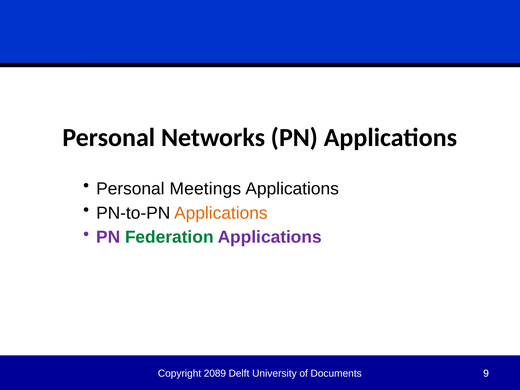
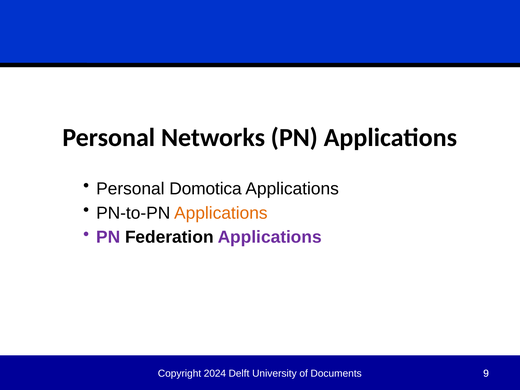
Meetings: Meetings -> Domotica (206, 189)
Federation colour: green -> black (169, 237)
2089: 2089 -> 2024 (215, 373)
